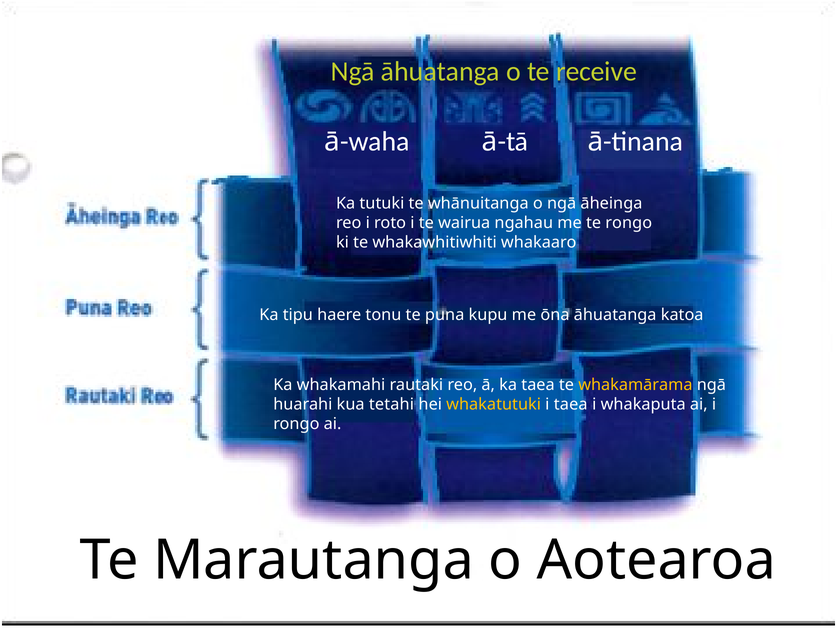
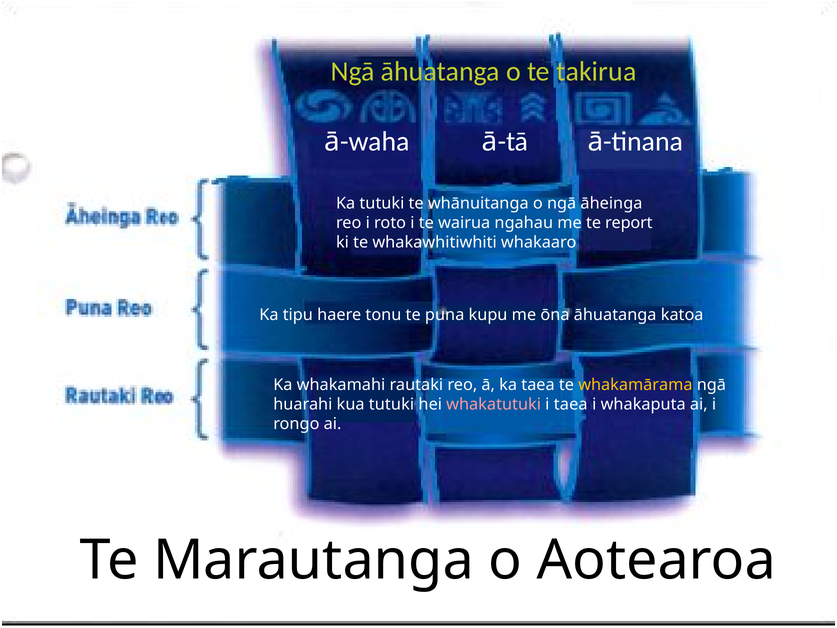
receive: receive -> takirua (596, 72)
te rongo: rongo -> report (629, 223)
kua tetahi: tetahi -> tutuki (391, 404)
whakatutuki colour: yellow -> pink (494, 404)
